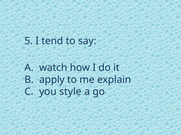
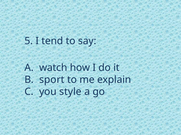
apply: apply -> sport (52, 80)
